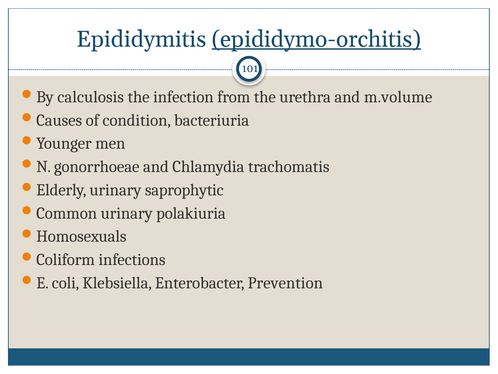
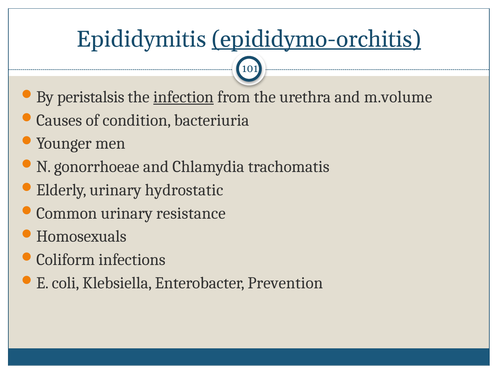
calculosis: calculosis -> peristalsis (91, 97)
infection underline: none -> present (183, 97)
saprophytic: saprophytic -> hydrostatic (184, 190)
polakiuria: polakiuria -> resistance (191, 213)
